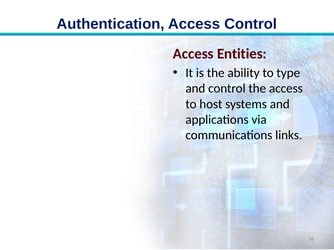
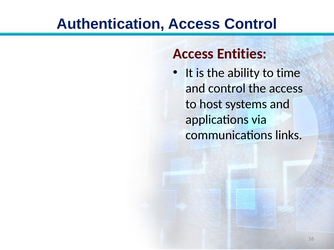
type: type -> time (288, 73)
